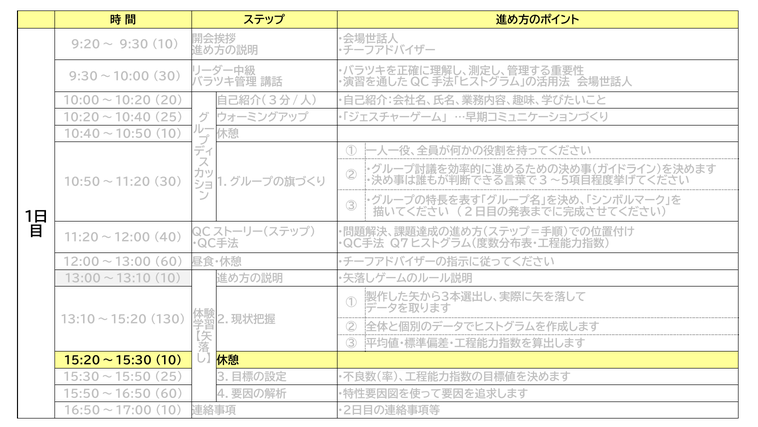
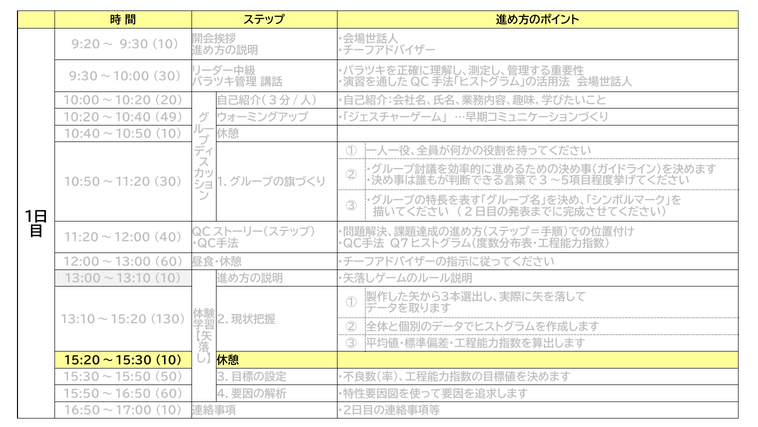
10:20～10:40 25: 25 -> 49 (169, 117)
15:30～15:50 25: 25 -> 50 (169, 377)
